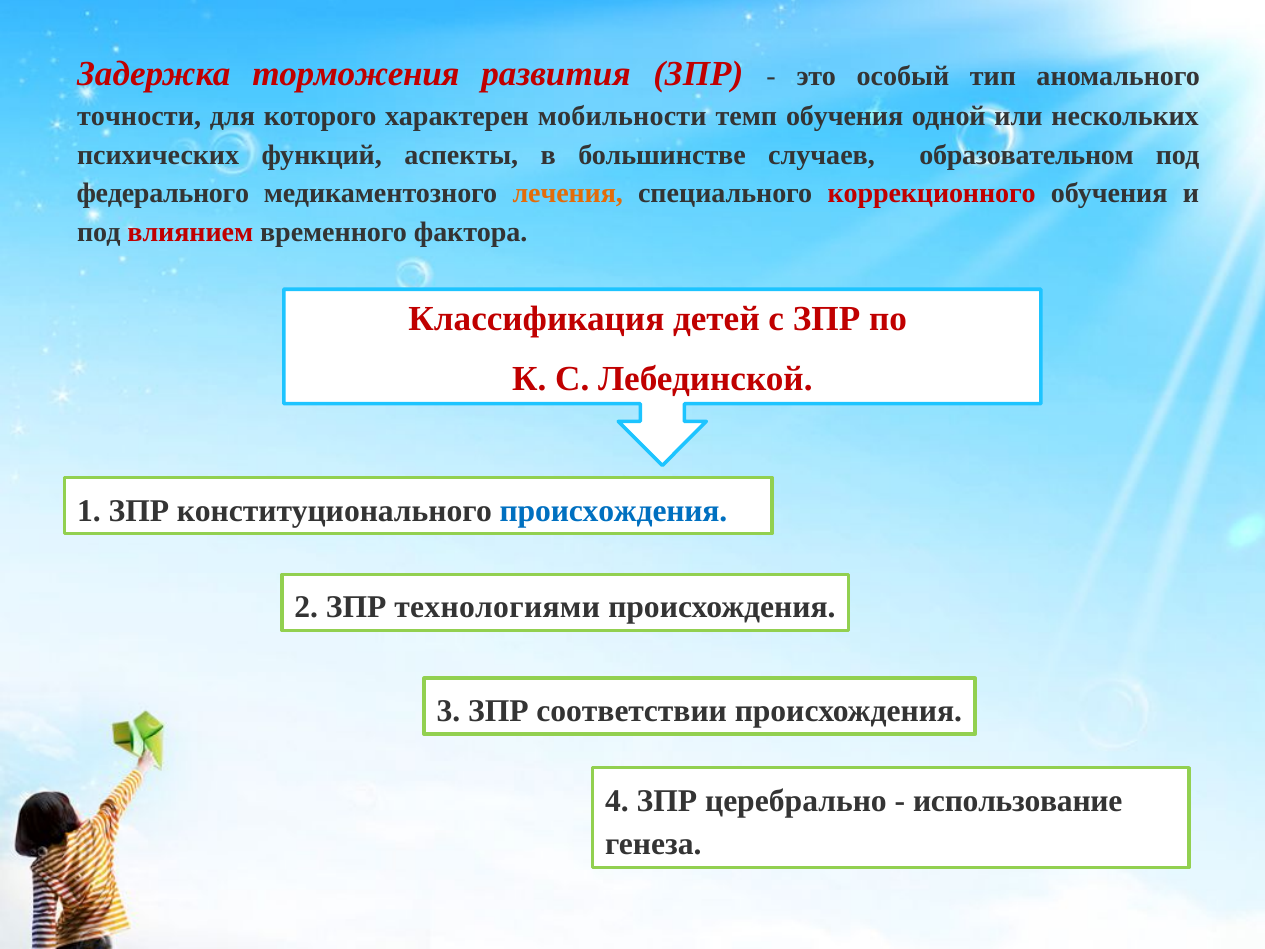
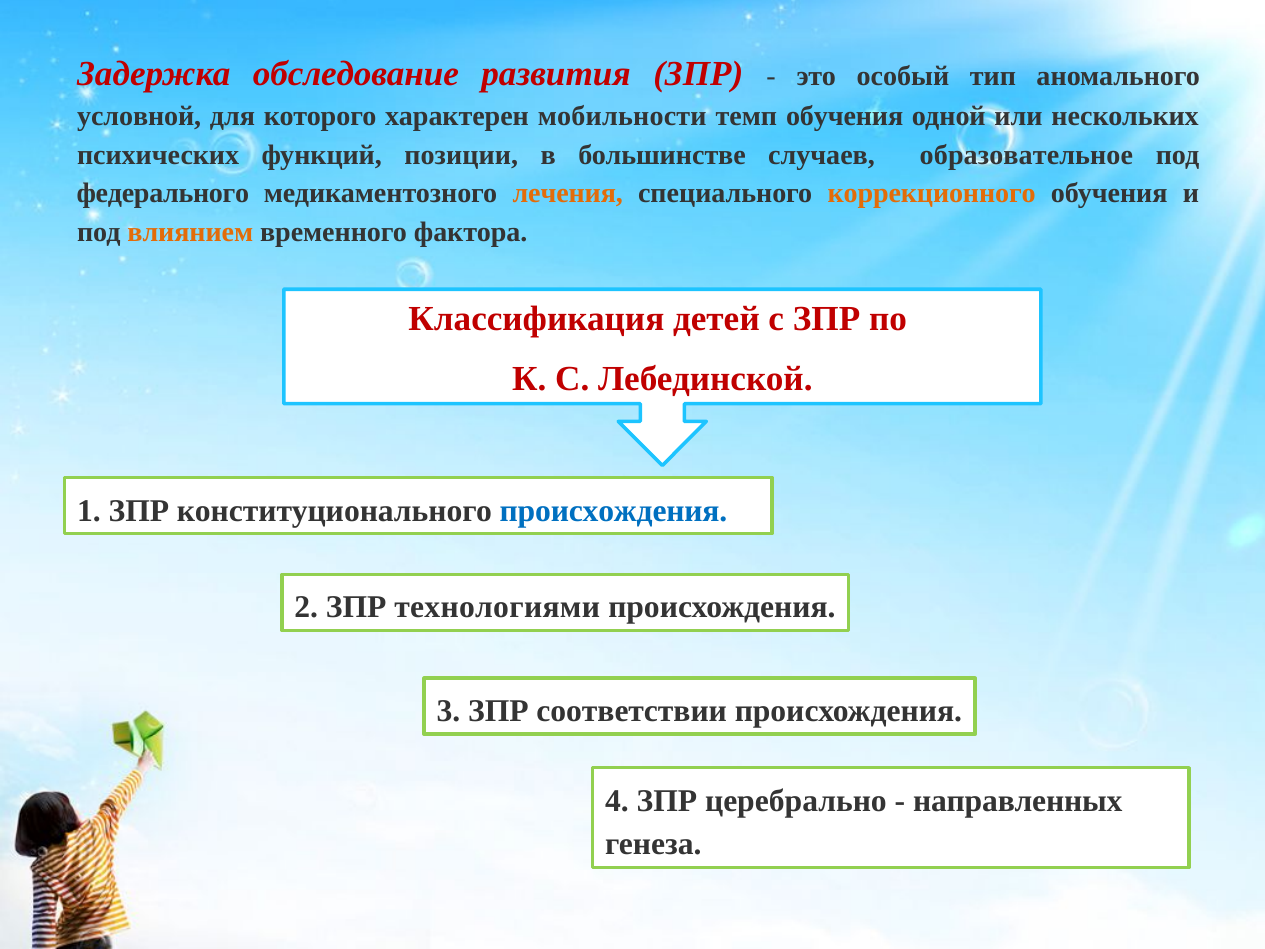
торможения: торможения -> обследование (356, 74)
точности: точности -> условной (139, 116)
аспекты: аспекты -> позиции (461, 155)
образовательном: образовательном -> образовательное (1026, 155)
коррекционного colour: red -> orange (932, 194)
влиянием colour: red -> orange (190, 232)
использование: использование -> направленных (1018, 801)
